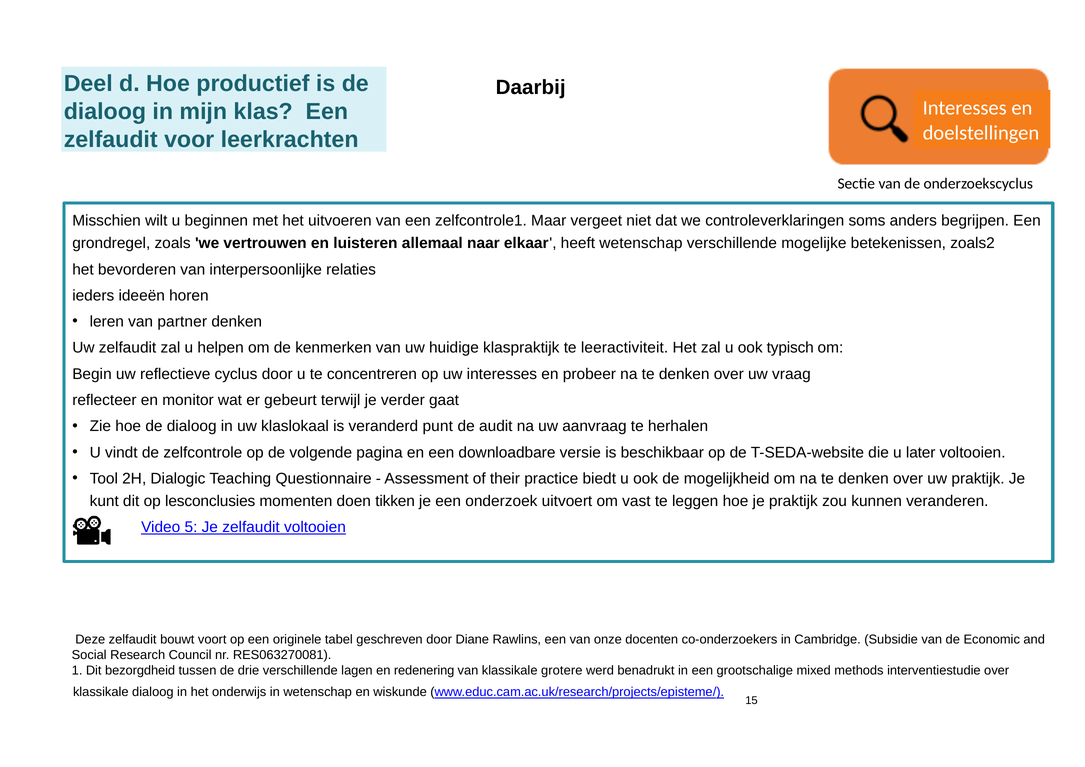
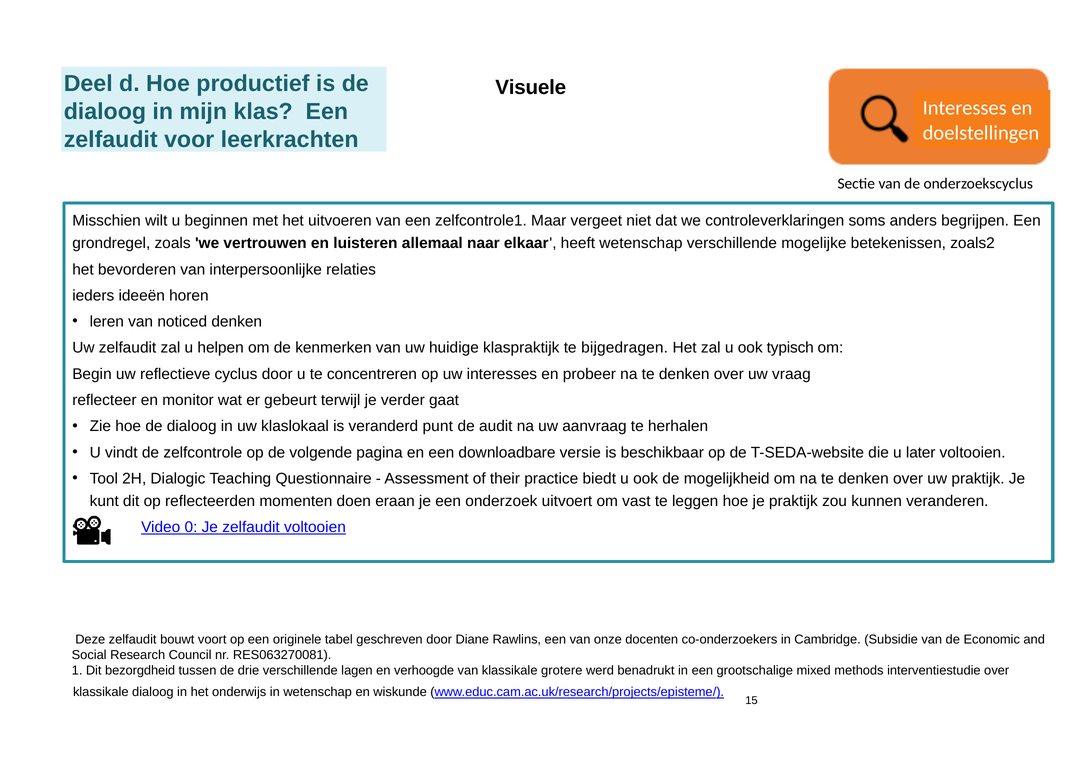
Daarbij: Daarbij -> Visuele (531, 87)
partner: partner -> noticed (182, 322)
leeractiviteit: leeractiviteit -> bijgedragen (625, 348)
lesconclusies: lesconclusies -> reflecteerden (210, 501)
tikken: tikken -> eraan (395, 501)
5: 5 -> 0 (191, 527)
redenering: redenering -> verhoogde (424, 671)
